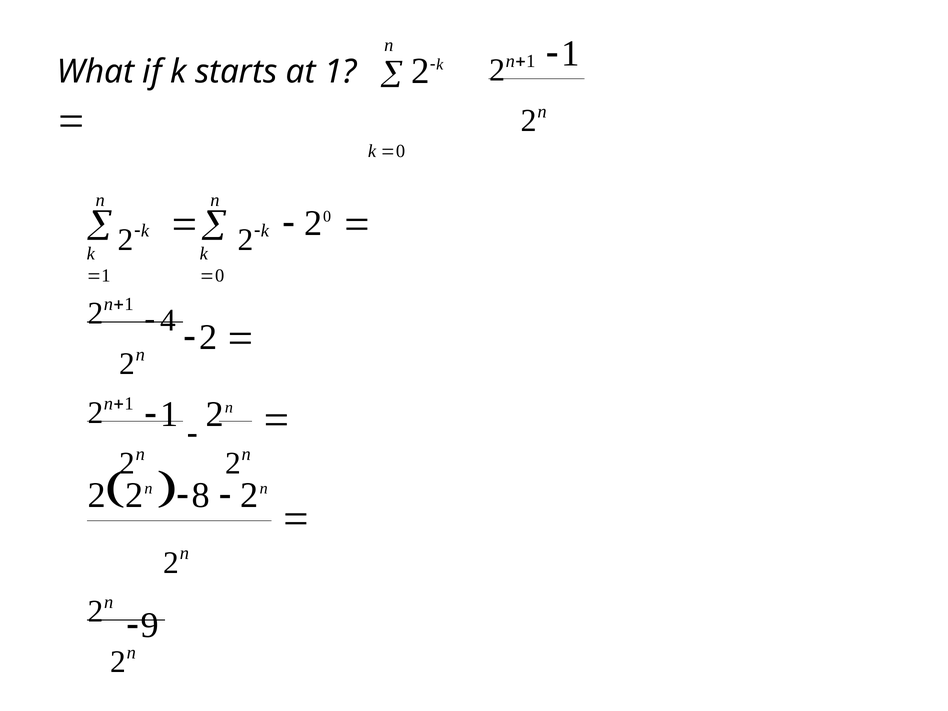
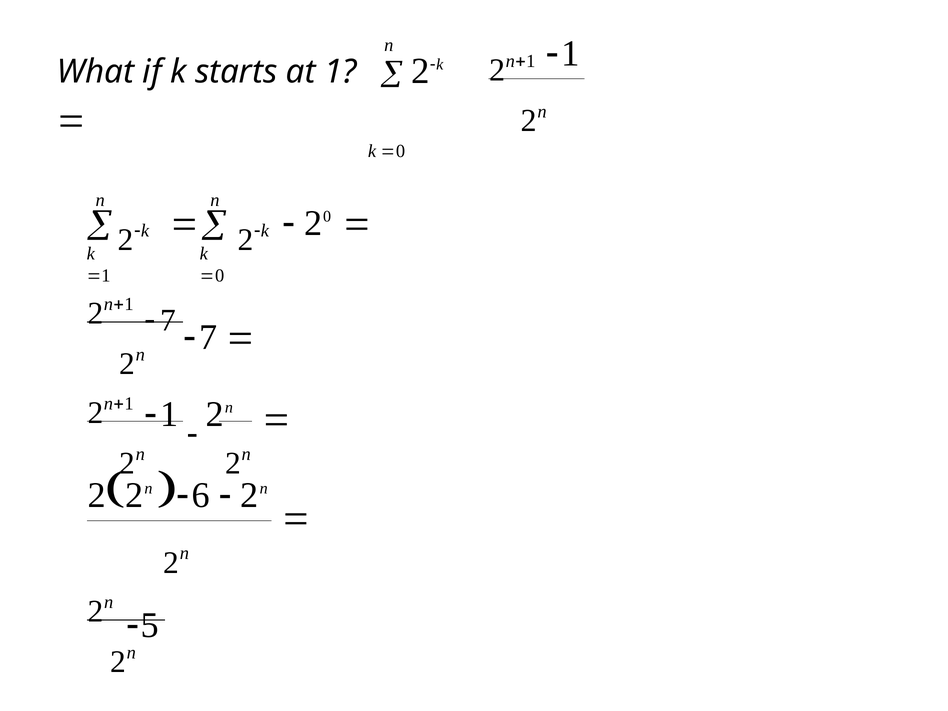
4: 4 -> 7 (168, 320)
2: 2 -> 7 (208, 337)
8: 8 -> 6 (201, 496)
9: 9 -> 5 (150, 625)
